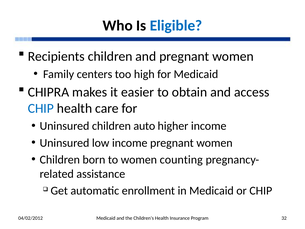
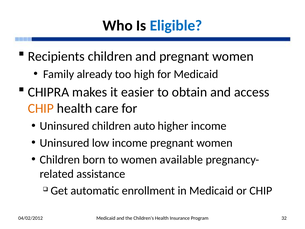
centers: centers -> already (95, 74)
CHIP colour: blue -> orange (41, 108)
counting: counting -> available (181, 159)
